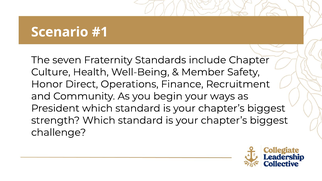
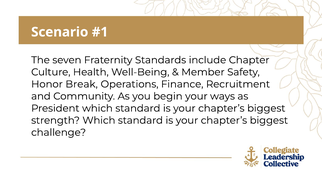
Direct: Direct -> Break (82, 84)
